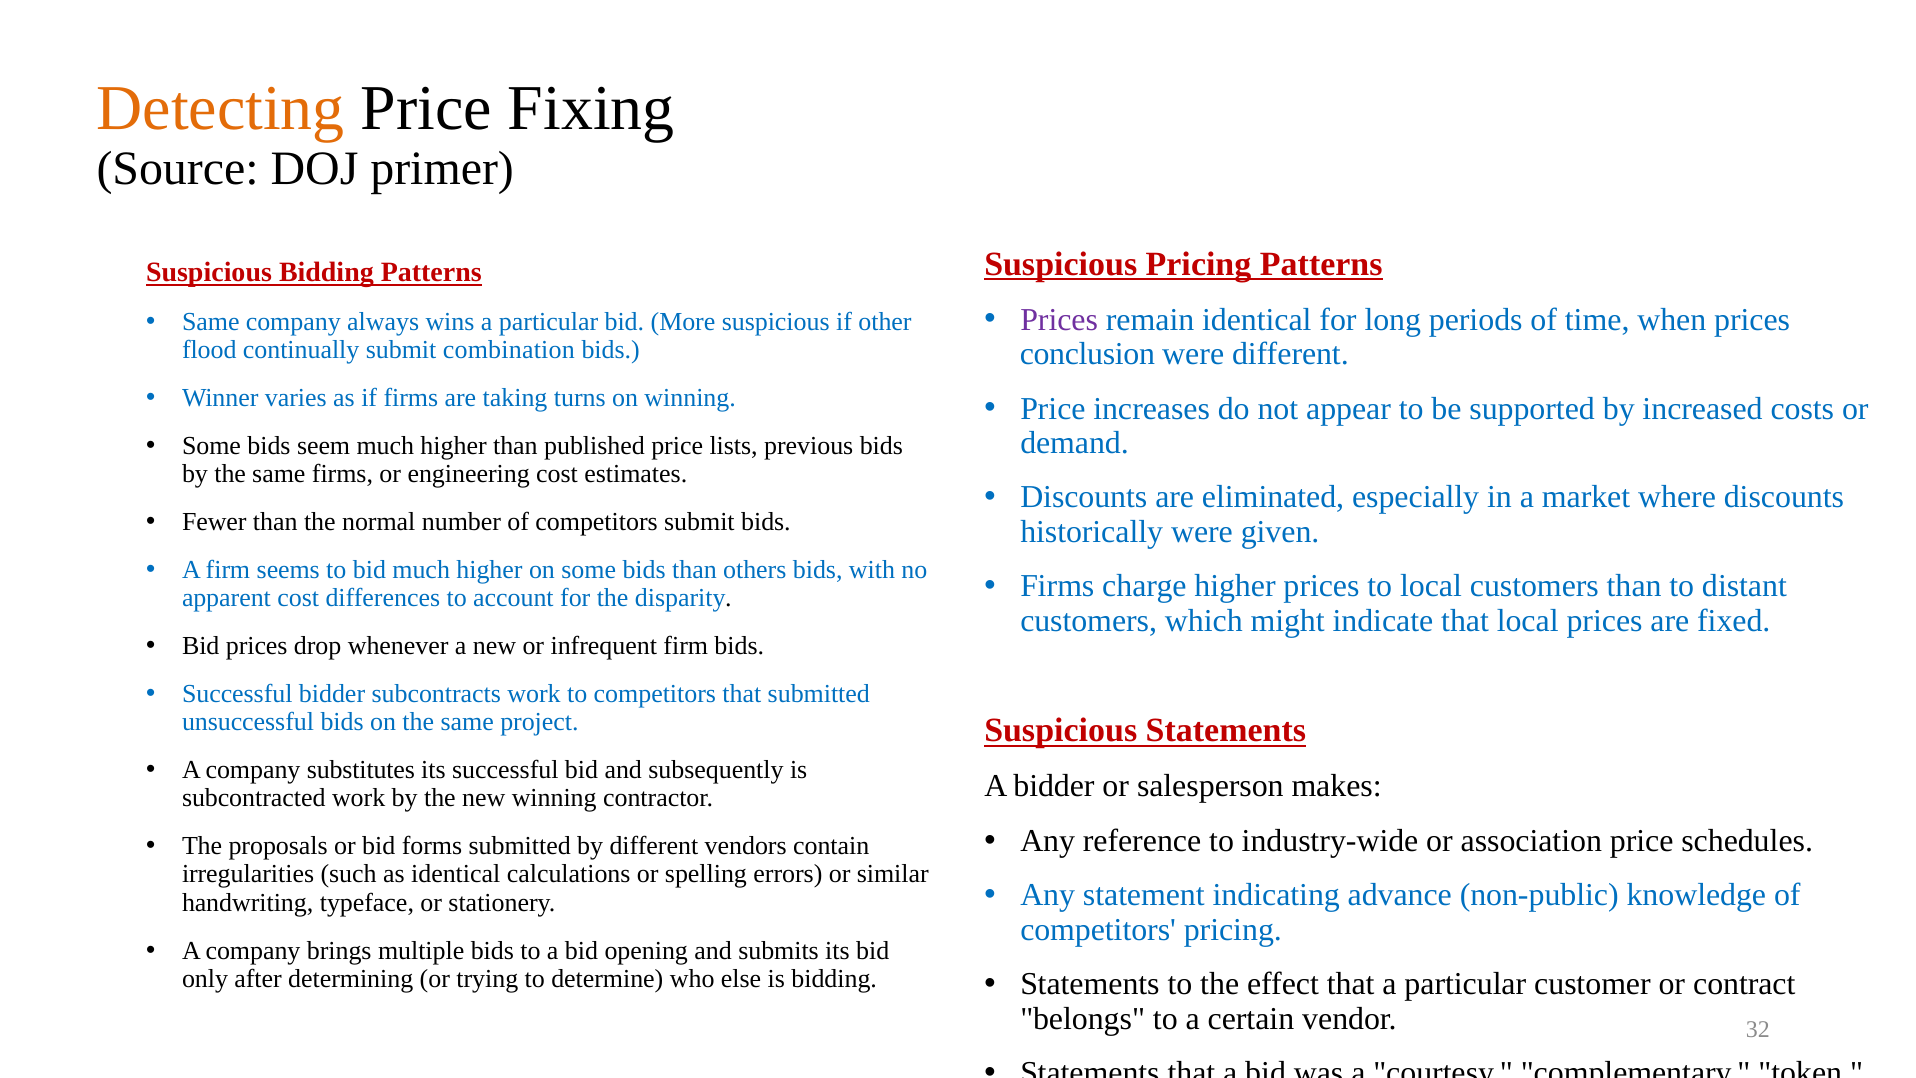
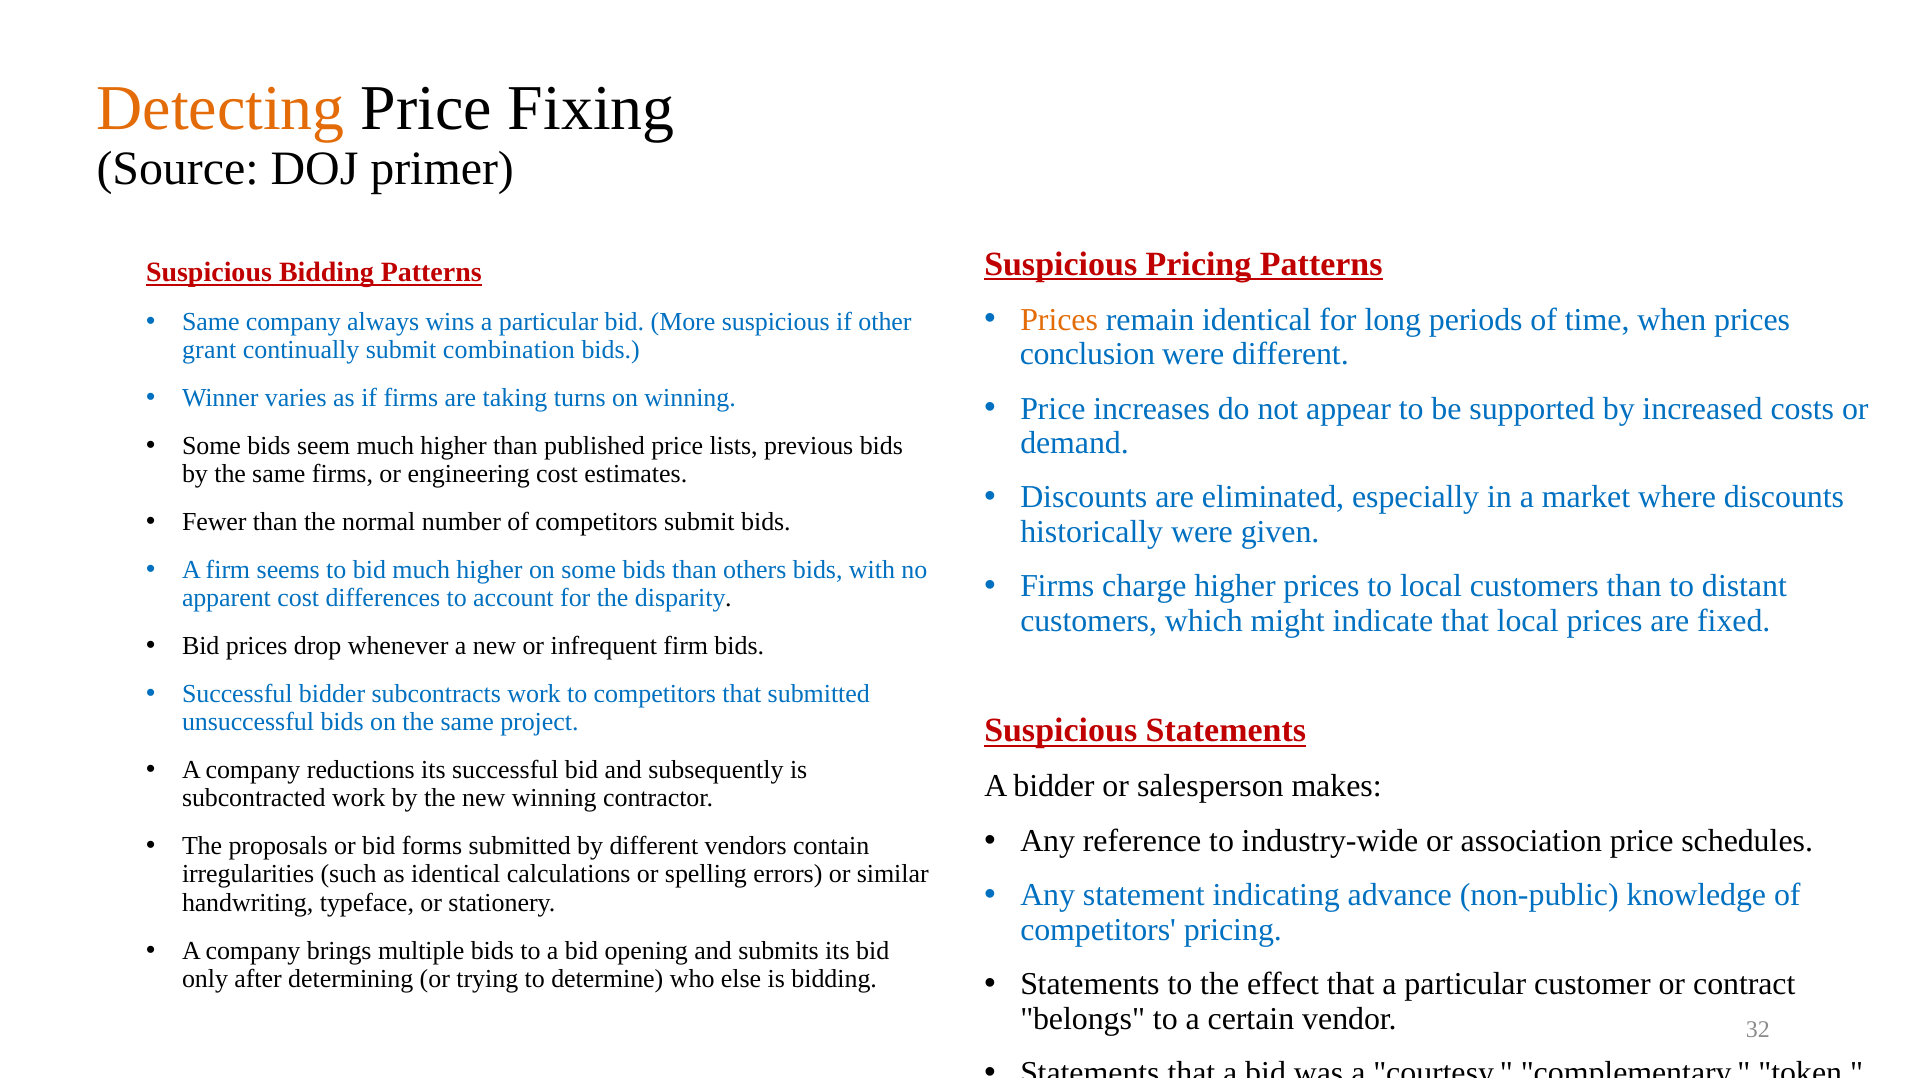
Prices colour: purple -> orange (1059, 320)
flood: flood -> grant (209, 350)
substitutes: substitutes -> reductions (361, 770)
